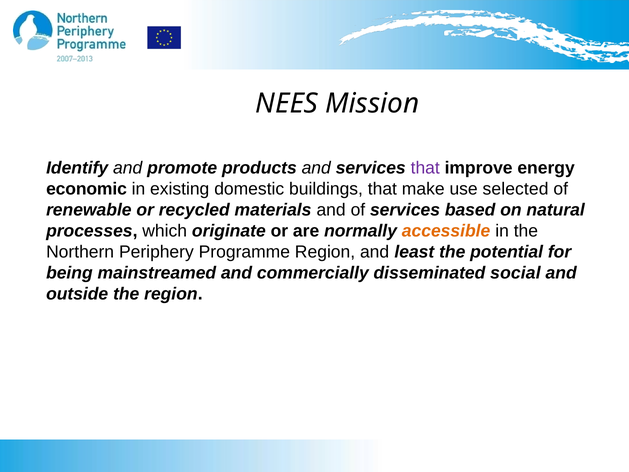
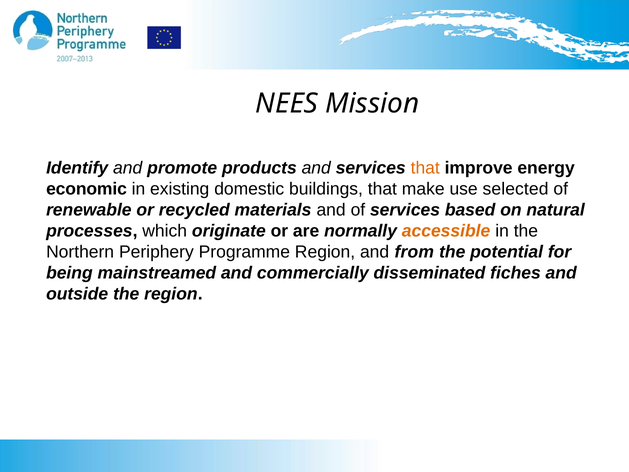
that colour: purple -> orange (425, 168)
least: least -> from (414, 252)
social: social -> fiches (516, 273)
